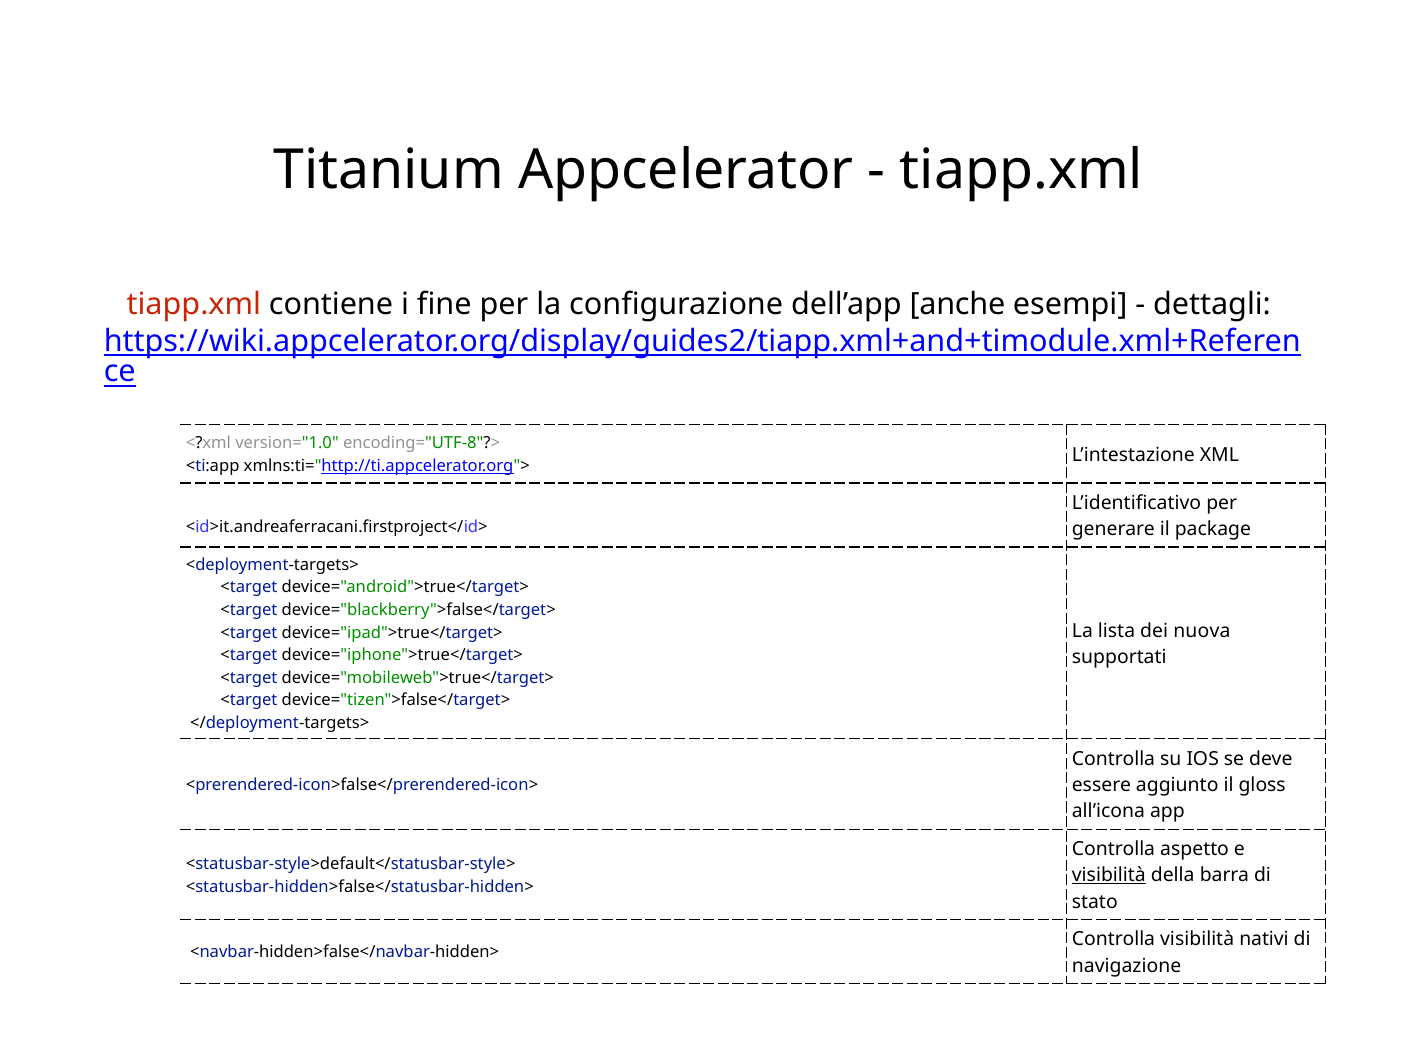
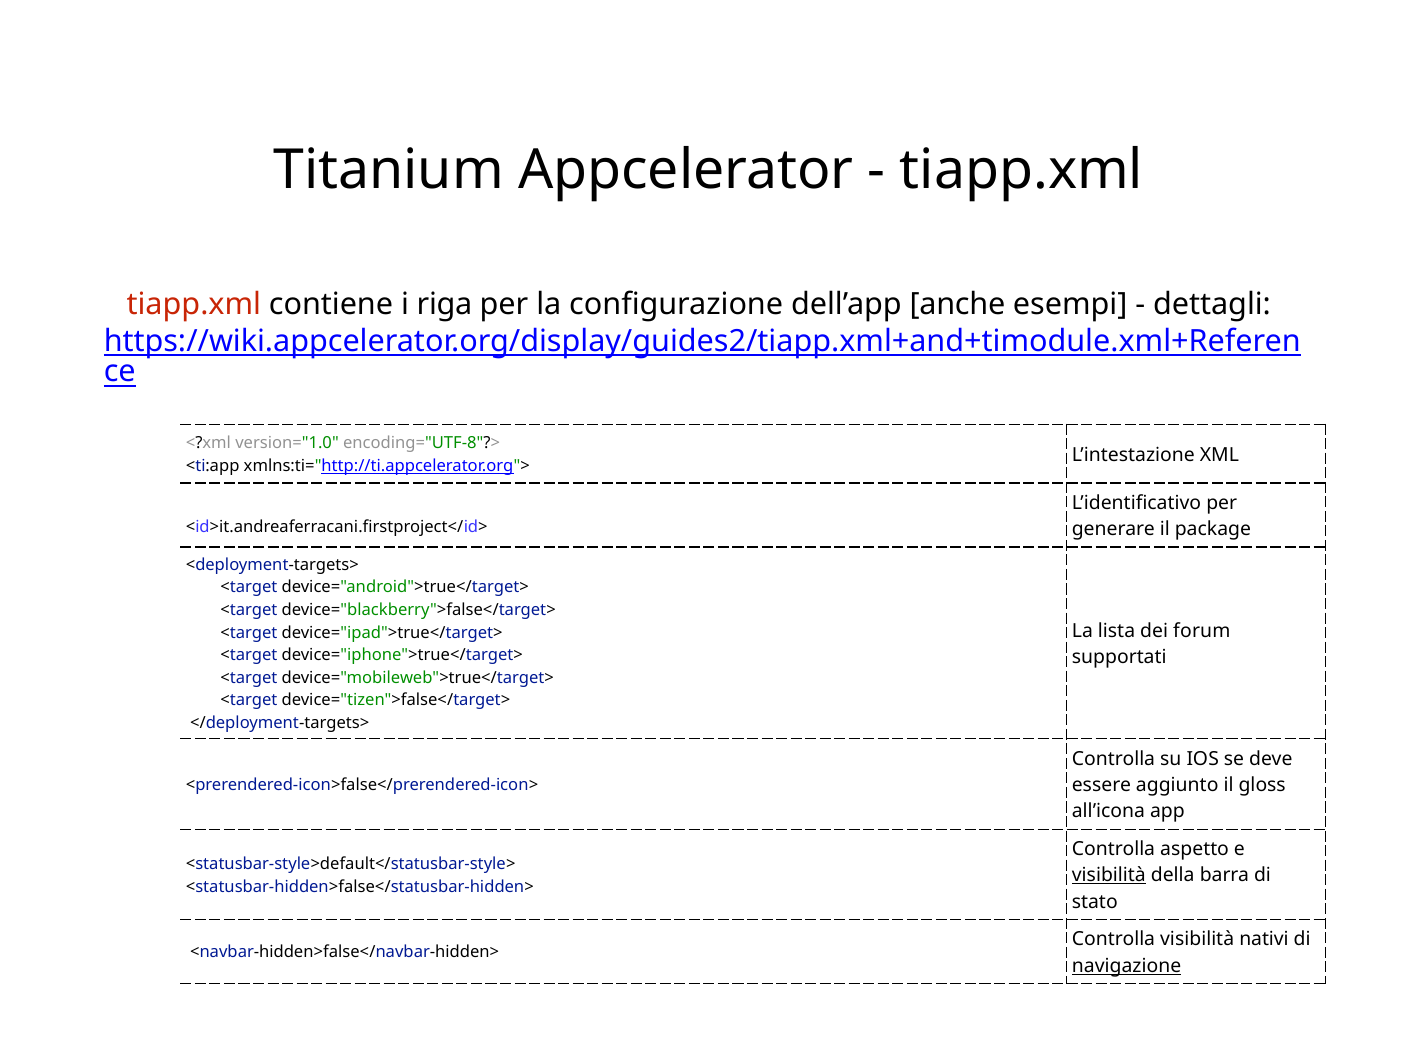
fine: fine -> riga (445, 304)
nuova: nuova -> forum (1202, 631)
navigazione underline: none -> present (1127, 966)
